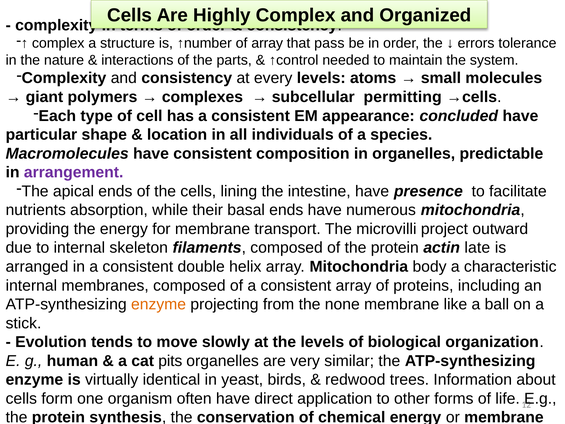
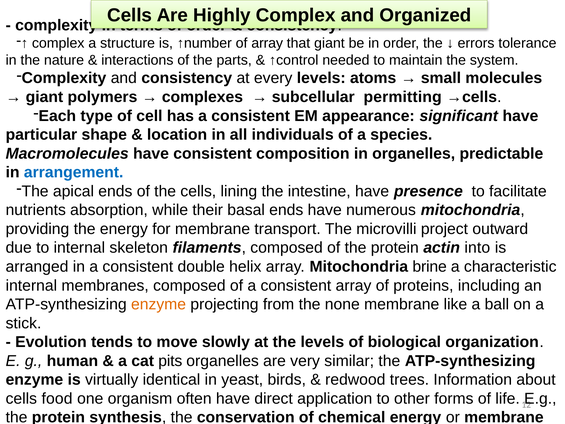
that pass: pass -> giant (329, 43)
concluded: concluded -> significant (459, 116)
arrangement colour: purple -> blue (74, 172)
late: late -> into (477, 248)
body: body -> brine (430, 266)
form: form -> food (57, 398)
